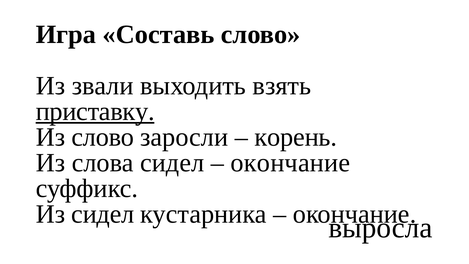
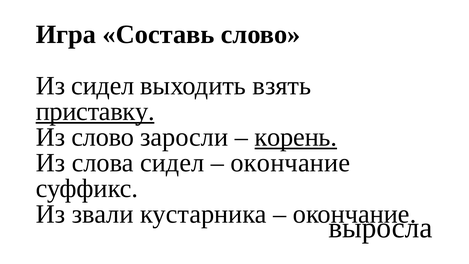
Из звали: звали -> сидел (103, 86)
корень underline: none -> present (296, 137)
Из сидел: сидел -> звали (103, 214)
